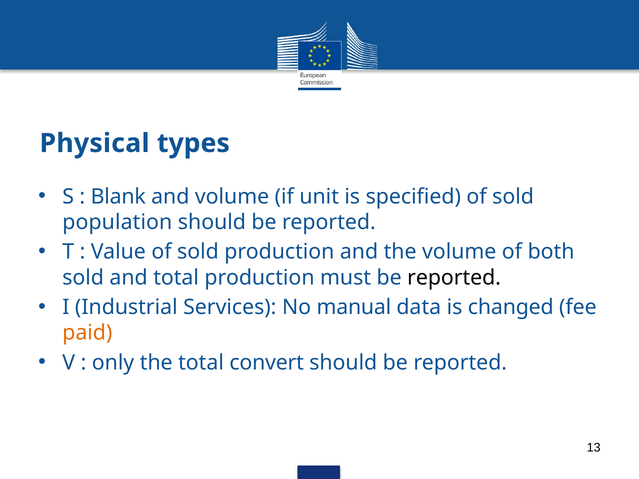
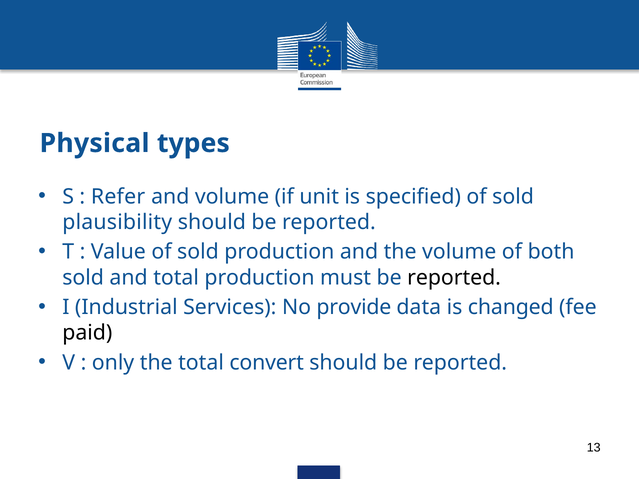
Blank: Blank -> Refer (118, 197)
population: population -> plausibility (117, 222)
manual: manual -> provide (354, 307)
paid colour: orange -> black (87, 333)
